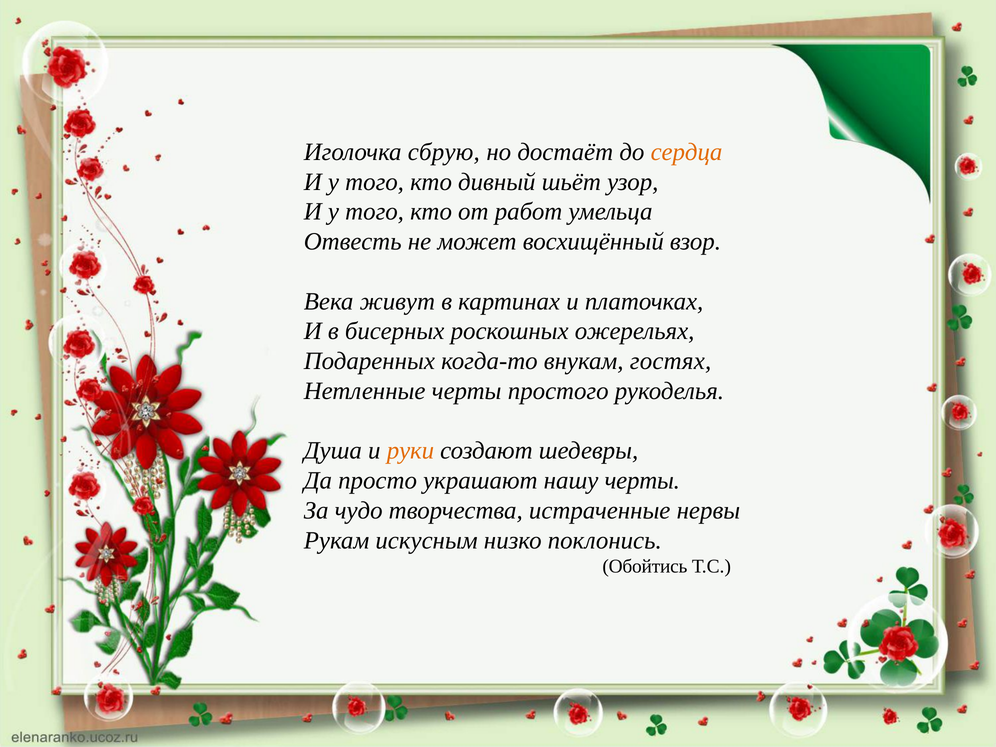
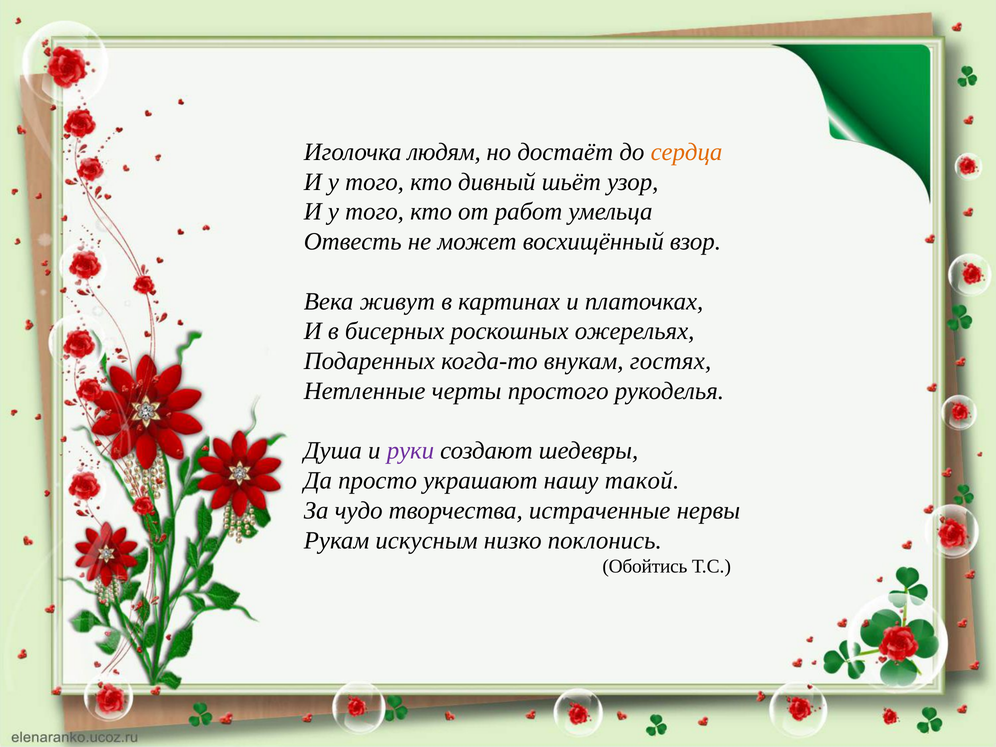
сбрую: сбрую -> людям (444, 152)
руки colour: orange -> purple (410, 451)
нашу черты: черты -> такой (642, 481)
